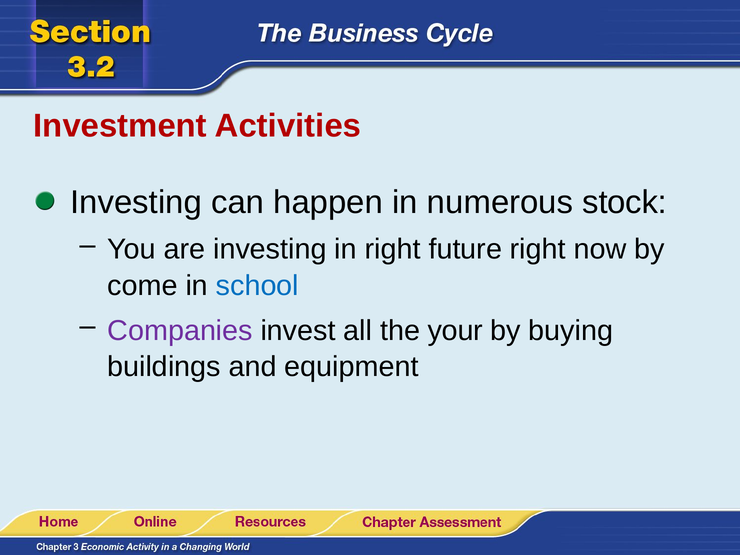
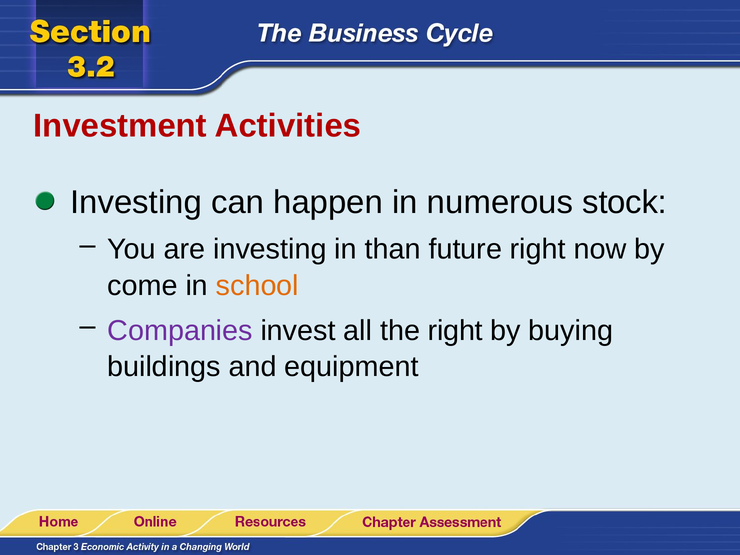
in right: right -> than (393, 249)
school colour: blue -> orange (257, 286)
the your: your -> right (455, 331)
